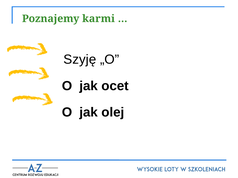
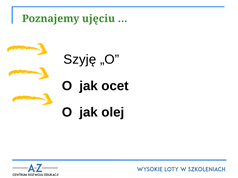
karmi: karmi -> ujęciu (99, 19)
